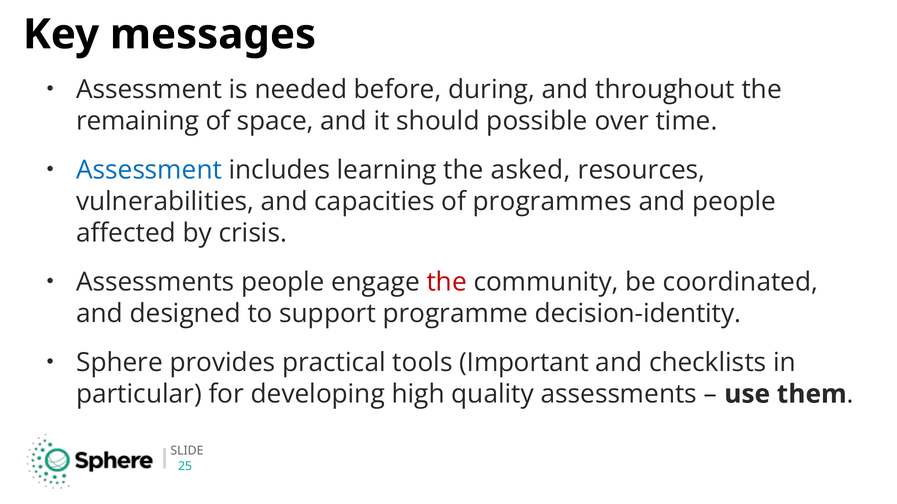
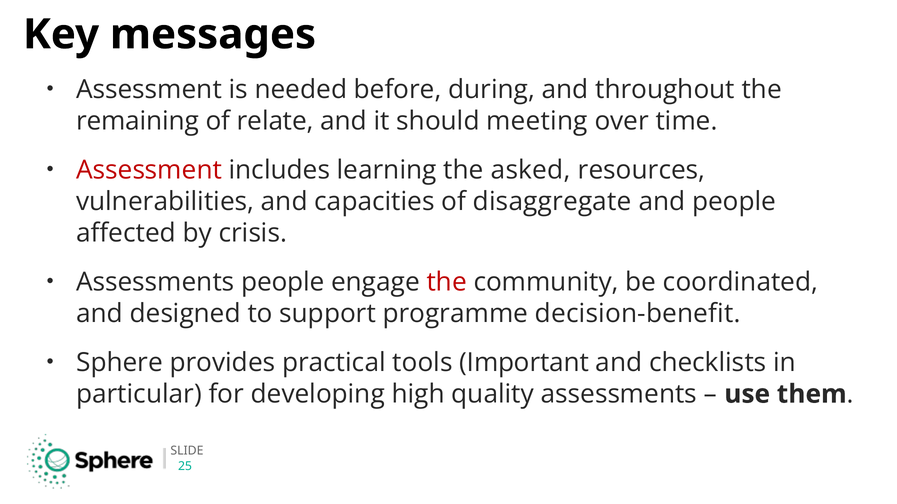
space: space -> relate (275, 121)
possible: possible -> meeting (537, 121)
Assessment colour: blue -> red (149, 170)
programmes: programmes -> disaggregate (552, 202)
decision-identity: decision-identity -> decision-benefit (638, 314)
